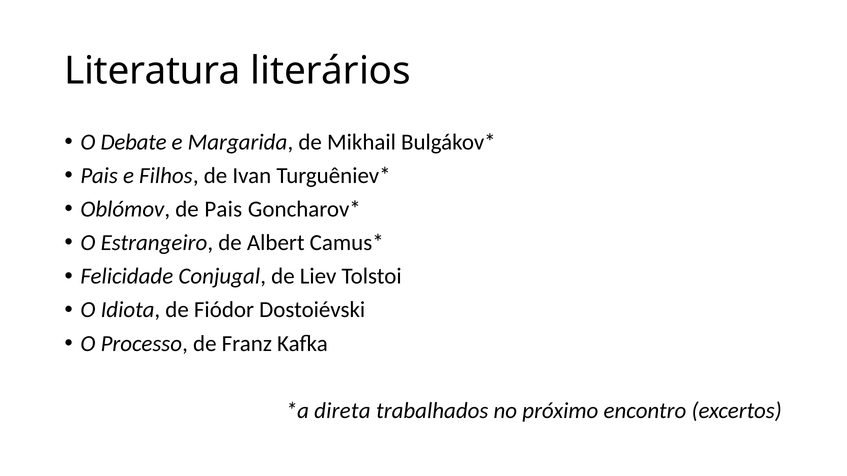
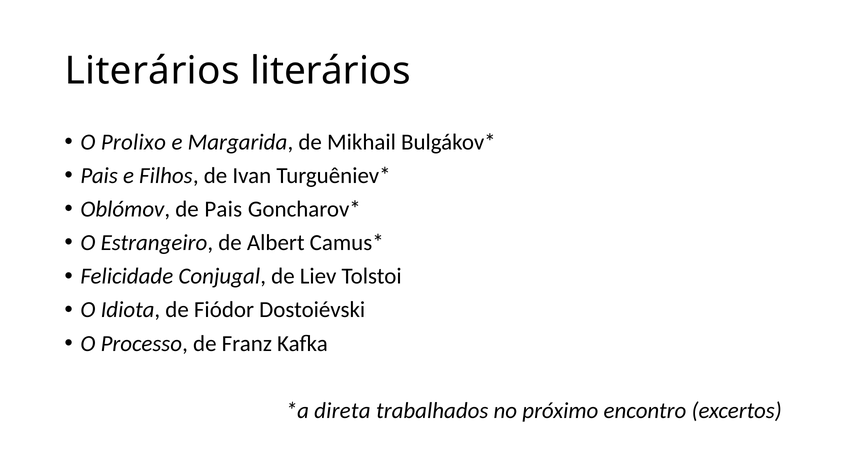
Literatura: Literatura -> Literários (152, 71)
Debate: Debate -> Prolixo (133, 142)
